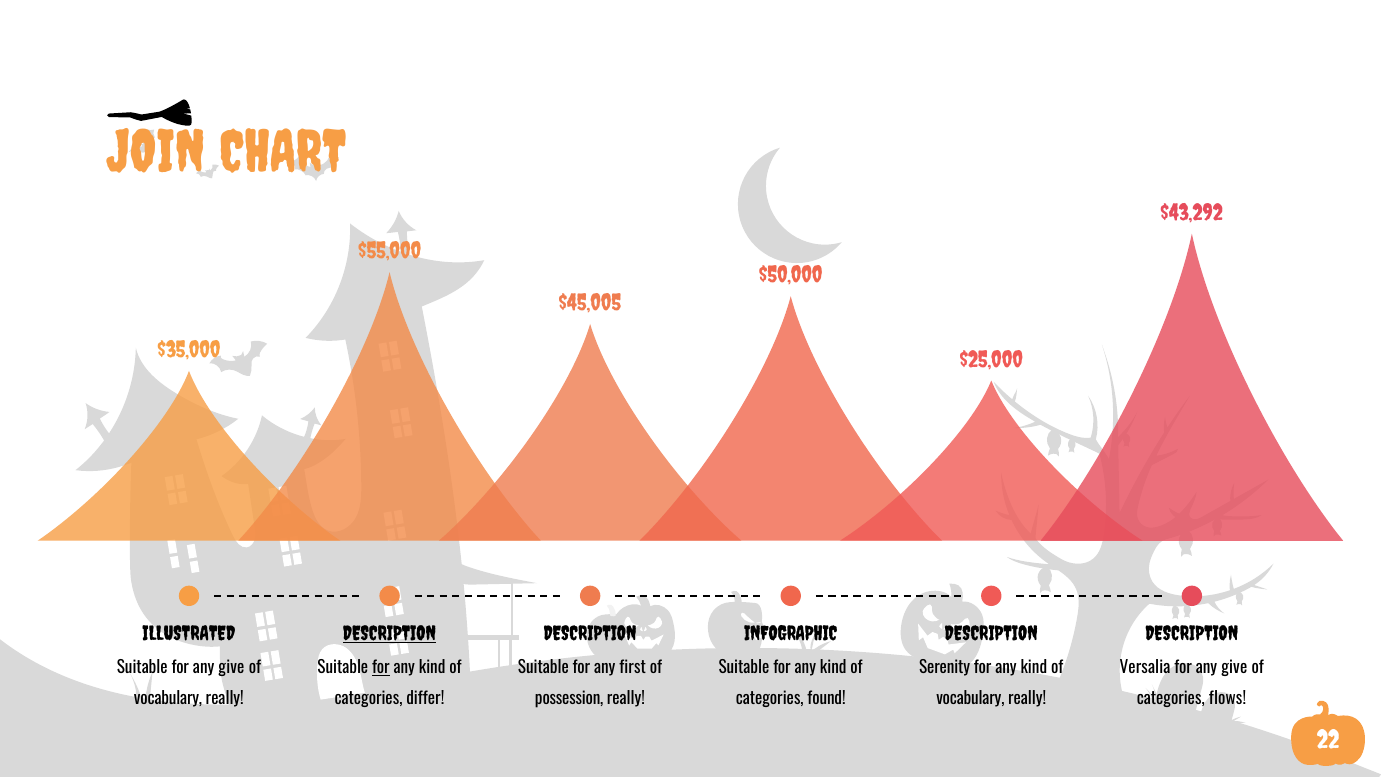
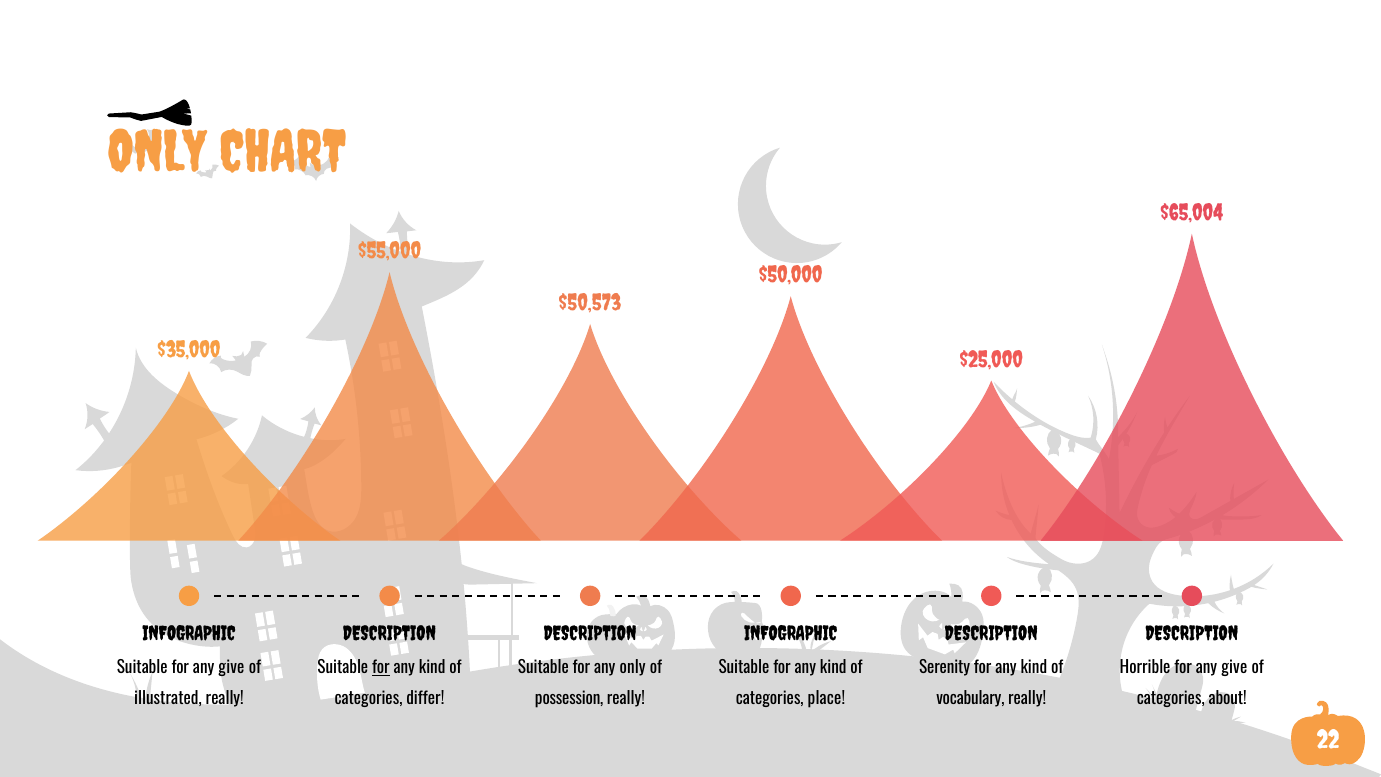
JOIN: JOIN -> ONLY (157, 152)
$43,292: $43,292 -> $65,004 (1192, 213)
$45,005: $45,005 -> $50,573 (590, 302)
ILLUSTRATED: ILLUSTRATED -> INFOGRAPHIC (189, 634)
DESCRIPTION underline: present -> none (389, 634)
any first: first -> only (633, 668)
Versalia: Versalia -> Horrible (1145, 668)
vocabulary: vocabulary -> illustrated (168, 699)
found: found -> place (826, 699)
flows: flows -> about (1228, 699)
